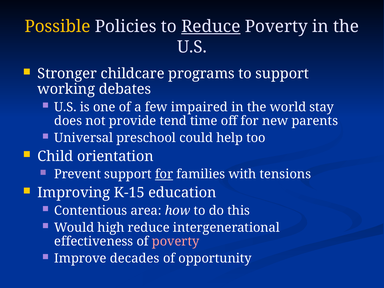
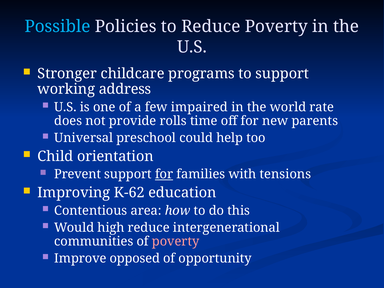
Possible colour: yellow -> light blue (58, 26)
Reduce underline: present -> none (211, 26)
debates: debates -> address (125, 89)
stay: stay -> rate (322, 107)
tend: tend -> rolls (173, 121)
K-15: K-15 -> K-62 (129, 193)
effectiveness: effectiveness -> communities (94, 241)
decades: decades -> opposed (135, 258)
